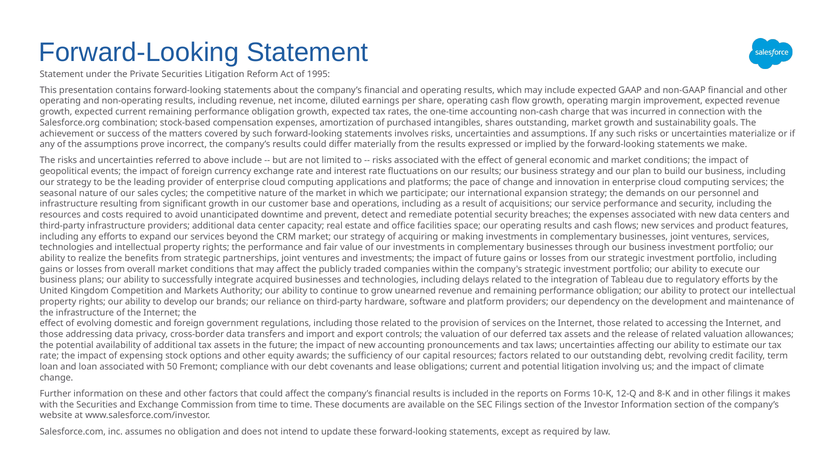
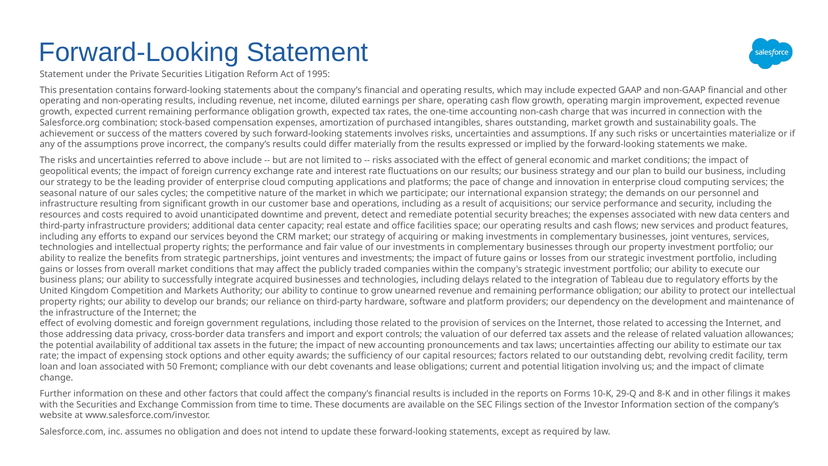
through our business: business -> property (647, 247)
12-Q: 12-Q -> 29-Q (626, 394)
